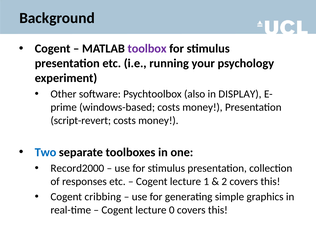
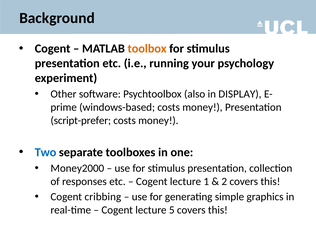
toolbox colour: purple -> orange (147, 49)
script-revert: script-revert -> script-prefer (81, 120)
Record2000: Record2000 -> Money2000 (77, 168)
0: 0 -> 5 (172, 210)
